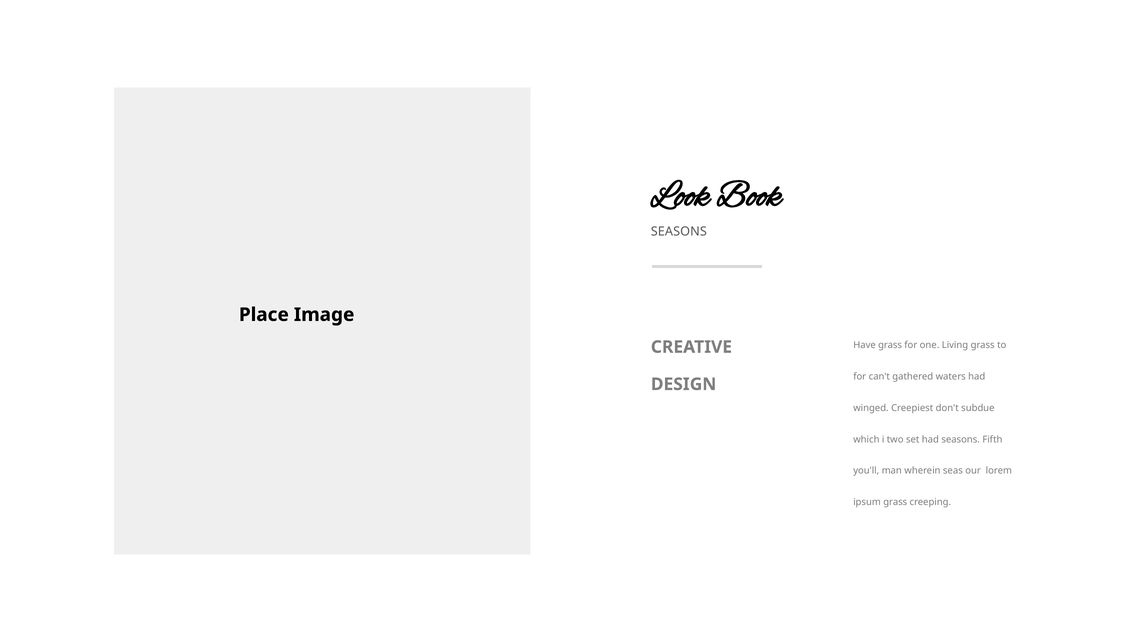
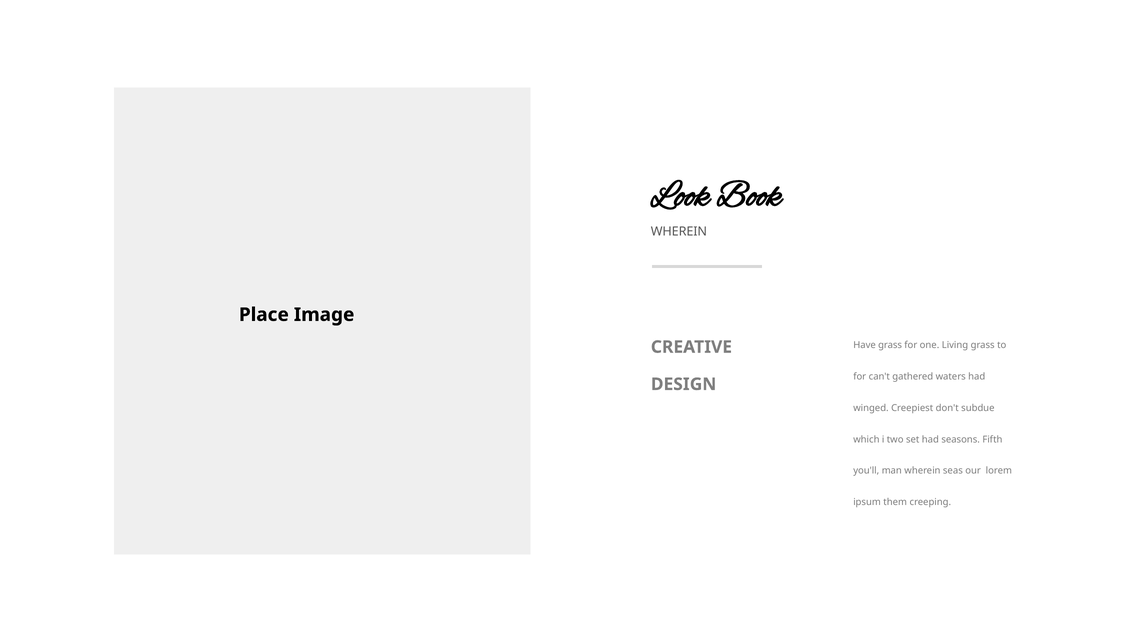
SEASONS: SEASONS -> WHEREIN (679, 232)
ipsum grass: grass -> them (895, 502)
